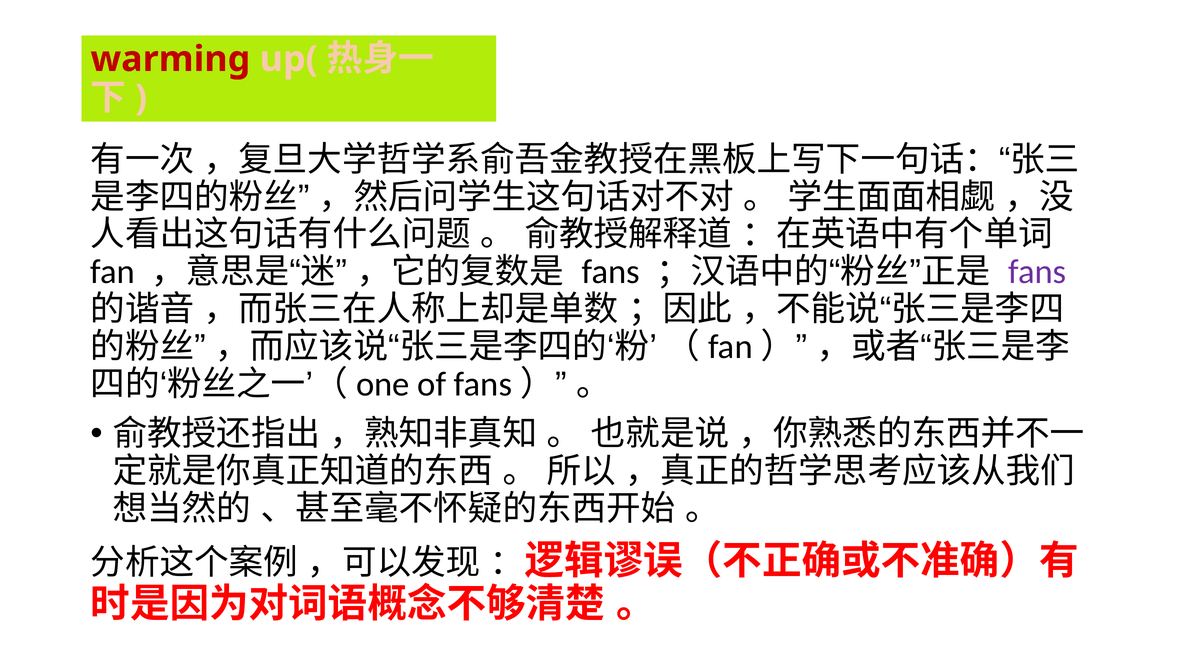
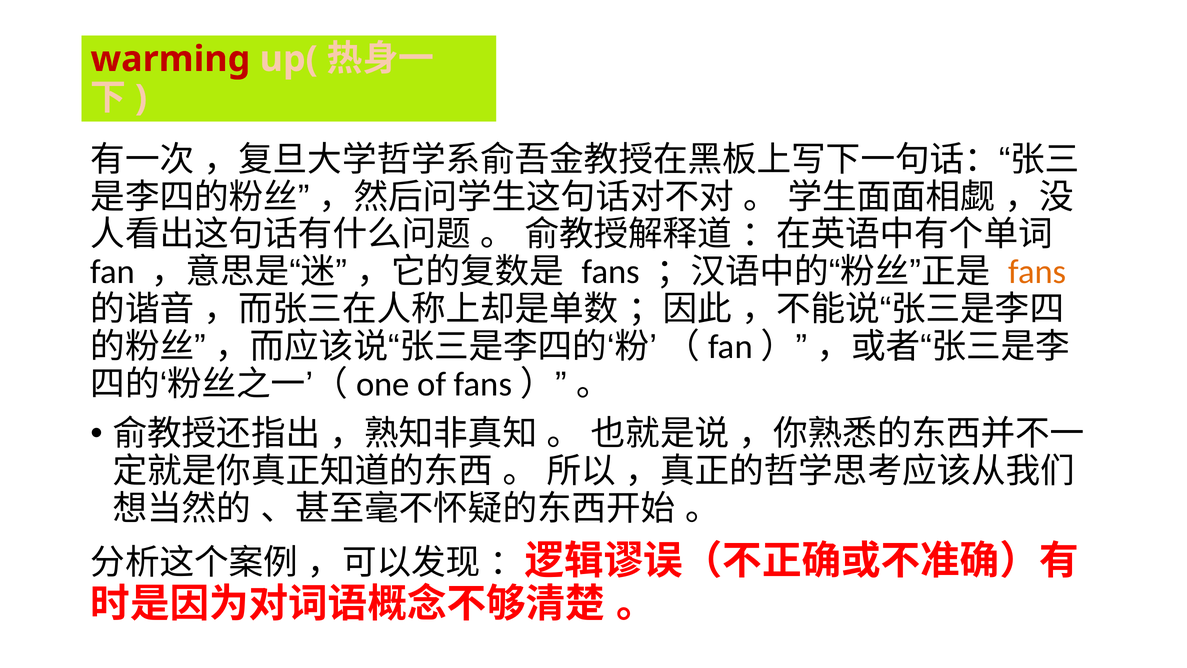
fans colour: purple -> orange (1037, 272)
